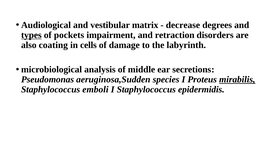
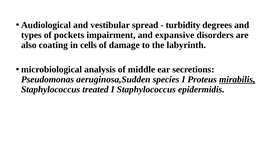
matrix: matrix -> spread (145, 25)
decrease: decrease -> turbidity (183, 25)
types underline: present -> none (31, 35)
retraction: retraction -> expansive (175, 35)
emboli: emboli -> treated (95, 89)
